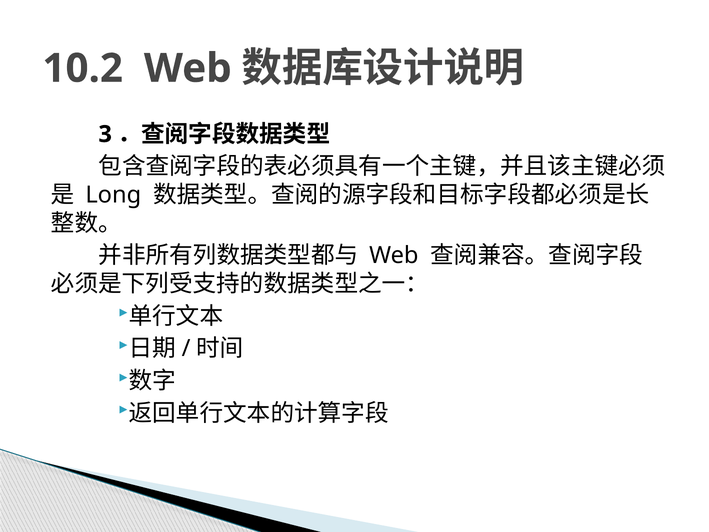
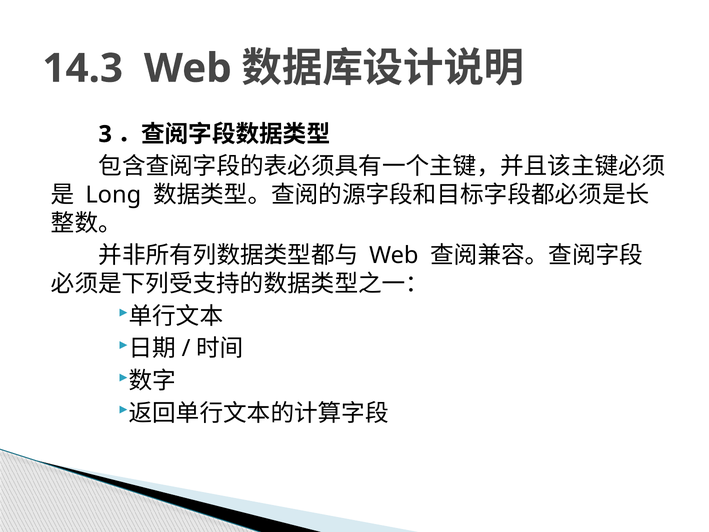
10.2: 10.2 -> 14.3 (83, 68)
